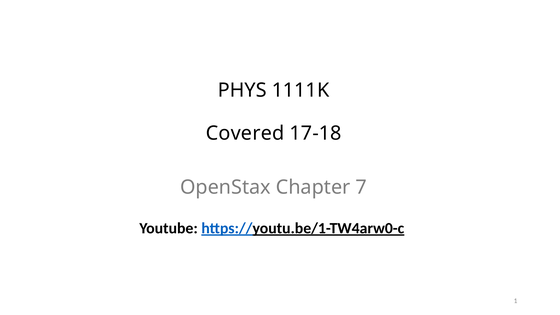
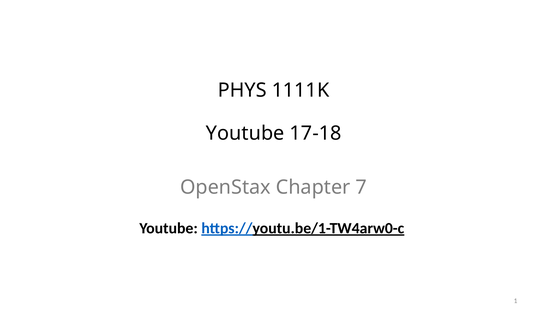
Covered: Covered -> Youtube (245, 133)
